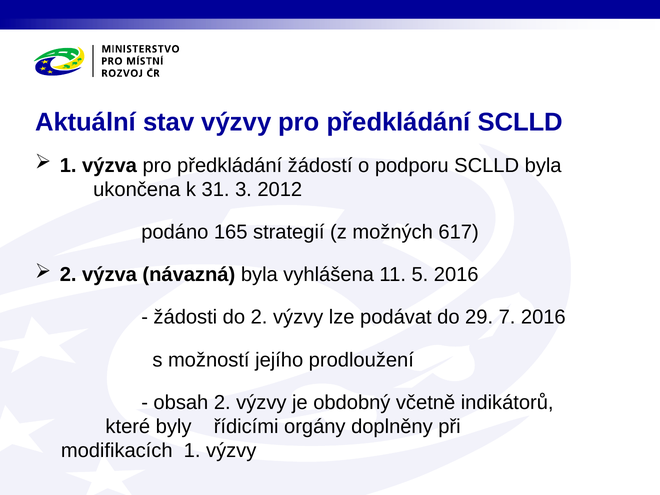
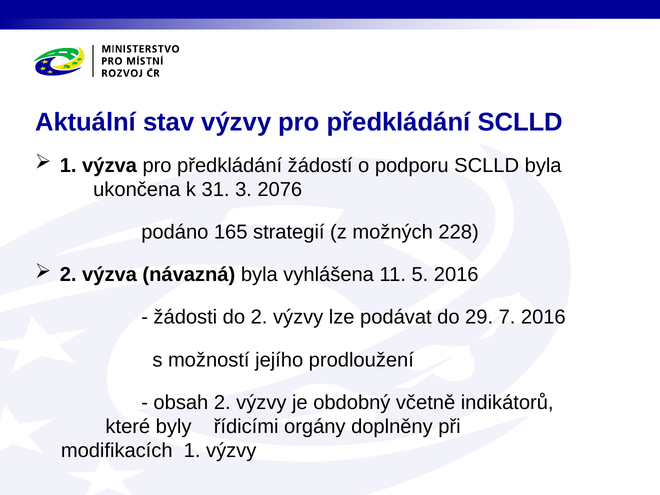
2012: 2012 -> 2076 (280, 190)
617: 617 -> 228 (459, 232)
